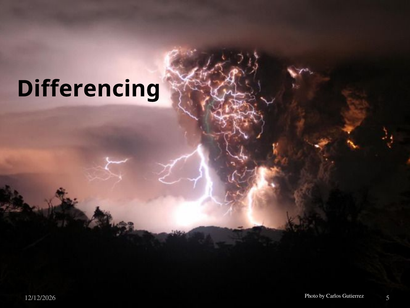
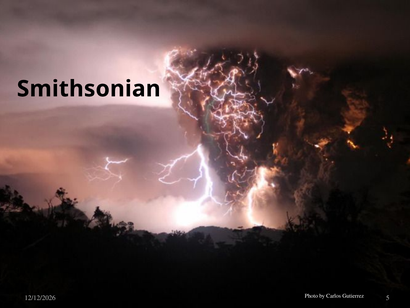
Differencing: Differencing -> Smithsonian (89, 89)
